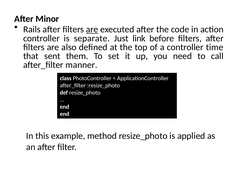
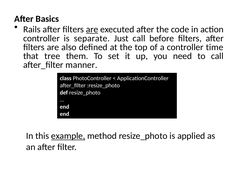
Minor: Minor -> Basics (47, 19)
Just link: link -> call (139, 38)
sent: sent -> tree (52, 56)
example underline: none -> present (68, 136)
